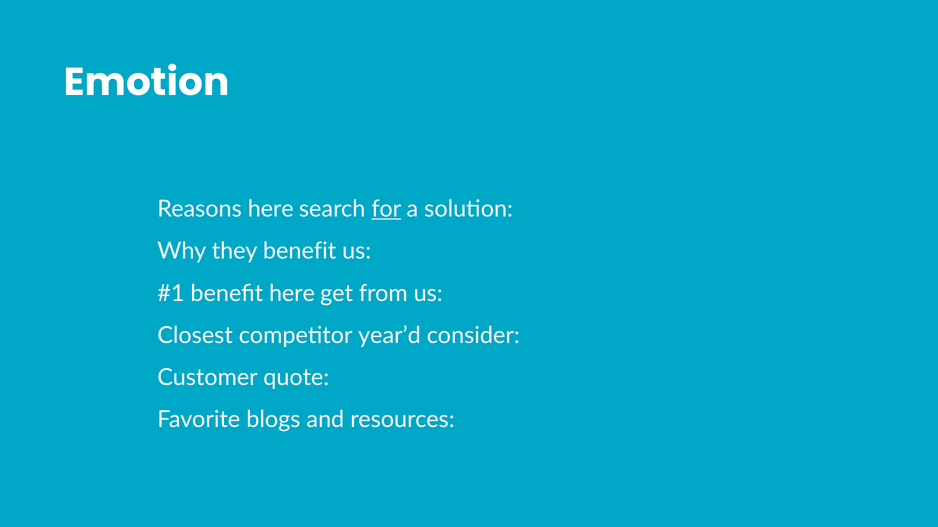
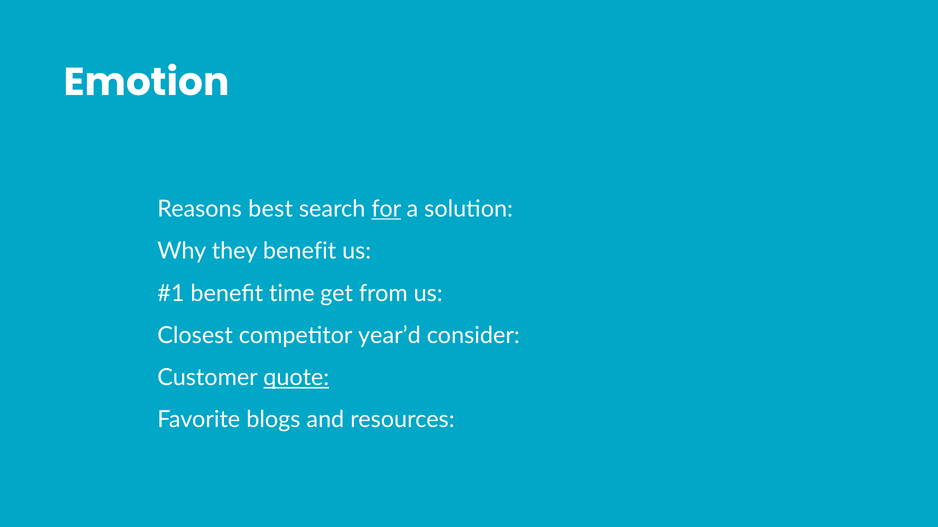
Reasons here: here -> best (271, 209)
benefit here: here -> time (292, 294)
quote underline: none -> present (296, 378)
